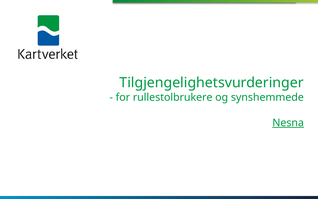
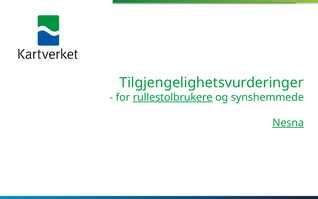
rullestolbrukere underline: none -> present (173, 97)
